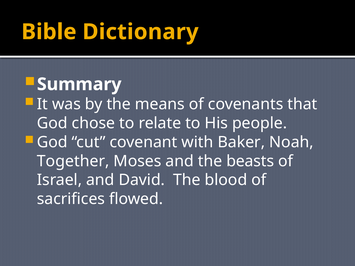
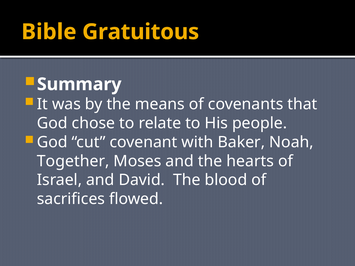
Dictionary: Dictionary -> Gratuitous (141, 32)
beasts: beasts -> hearts (250, 161)
